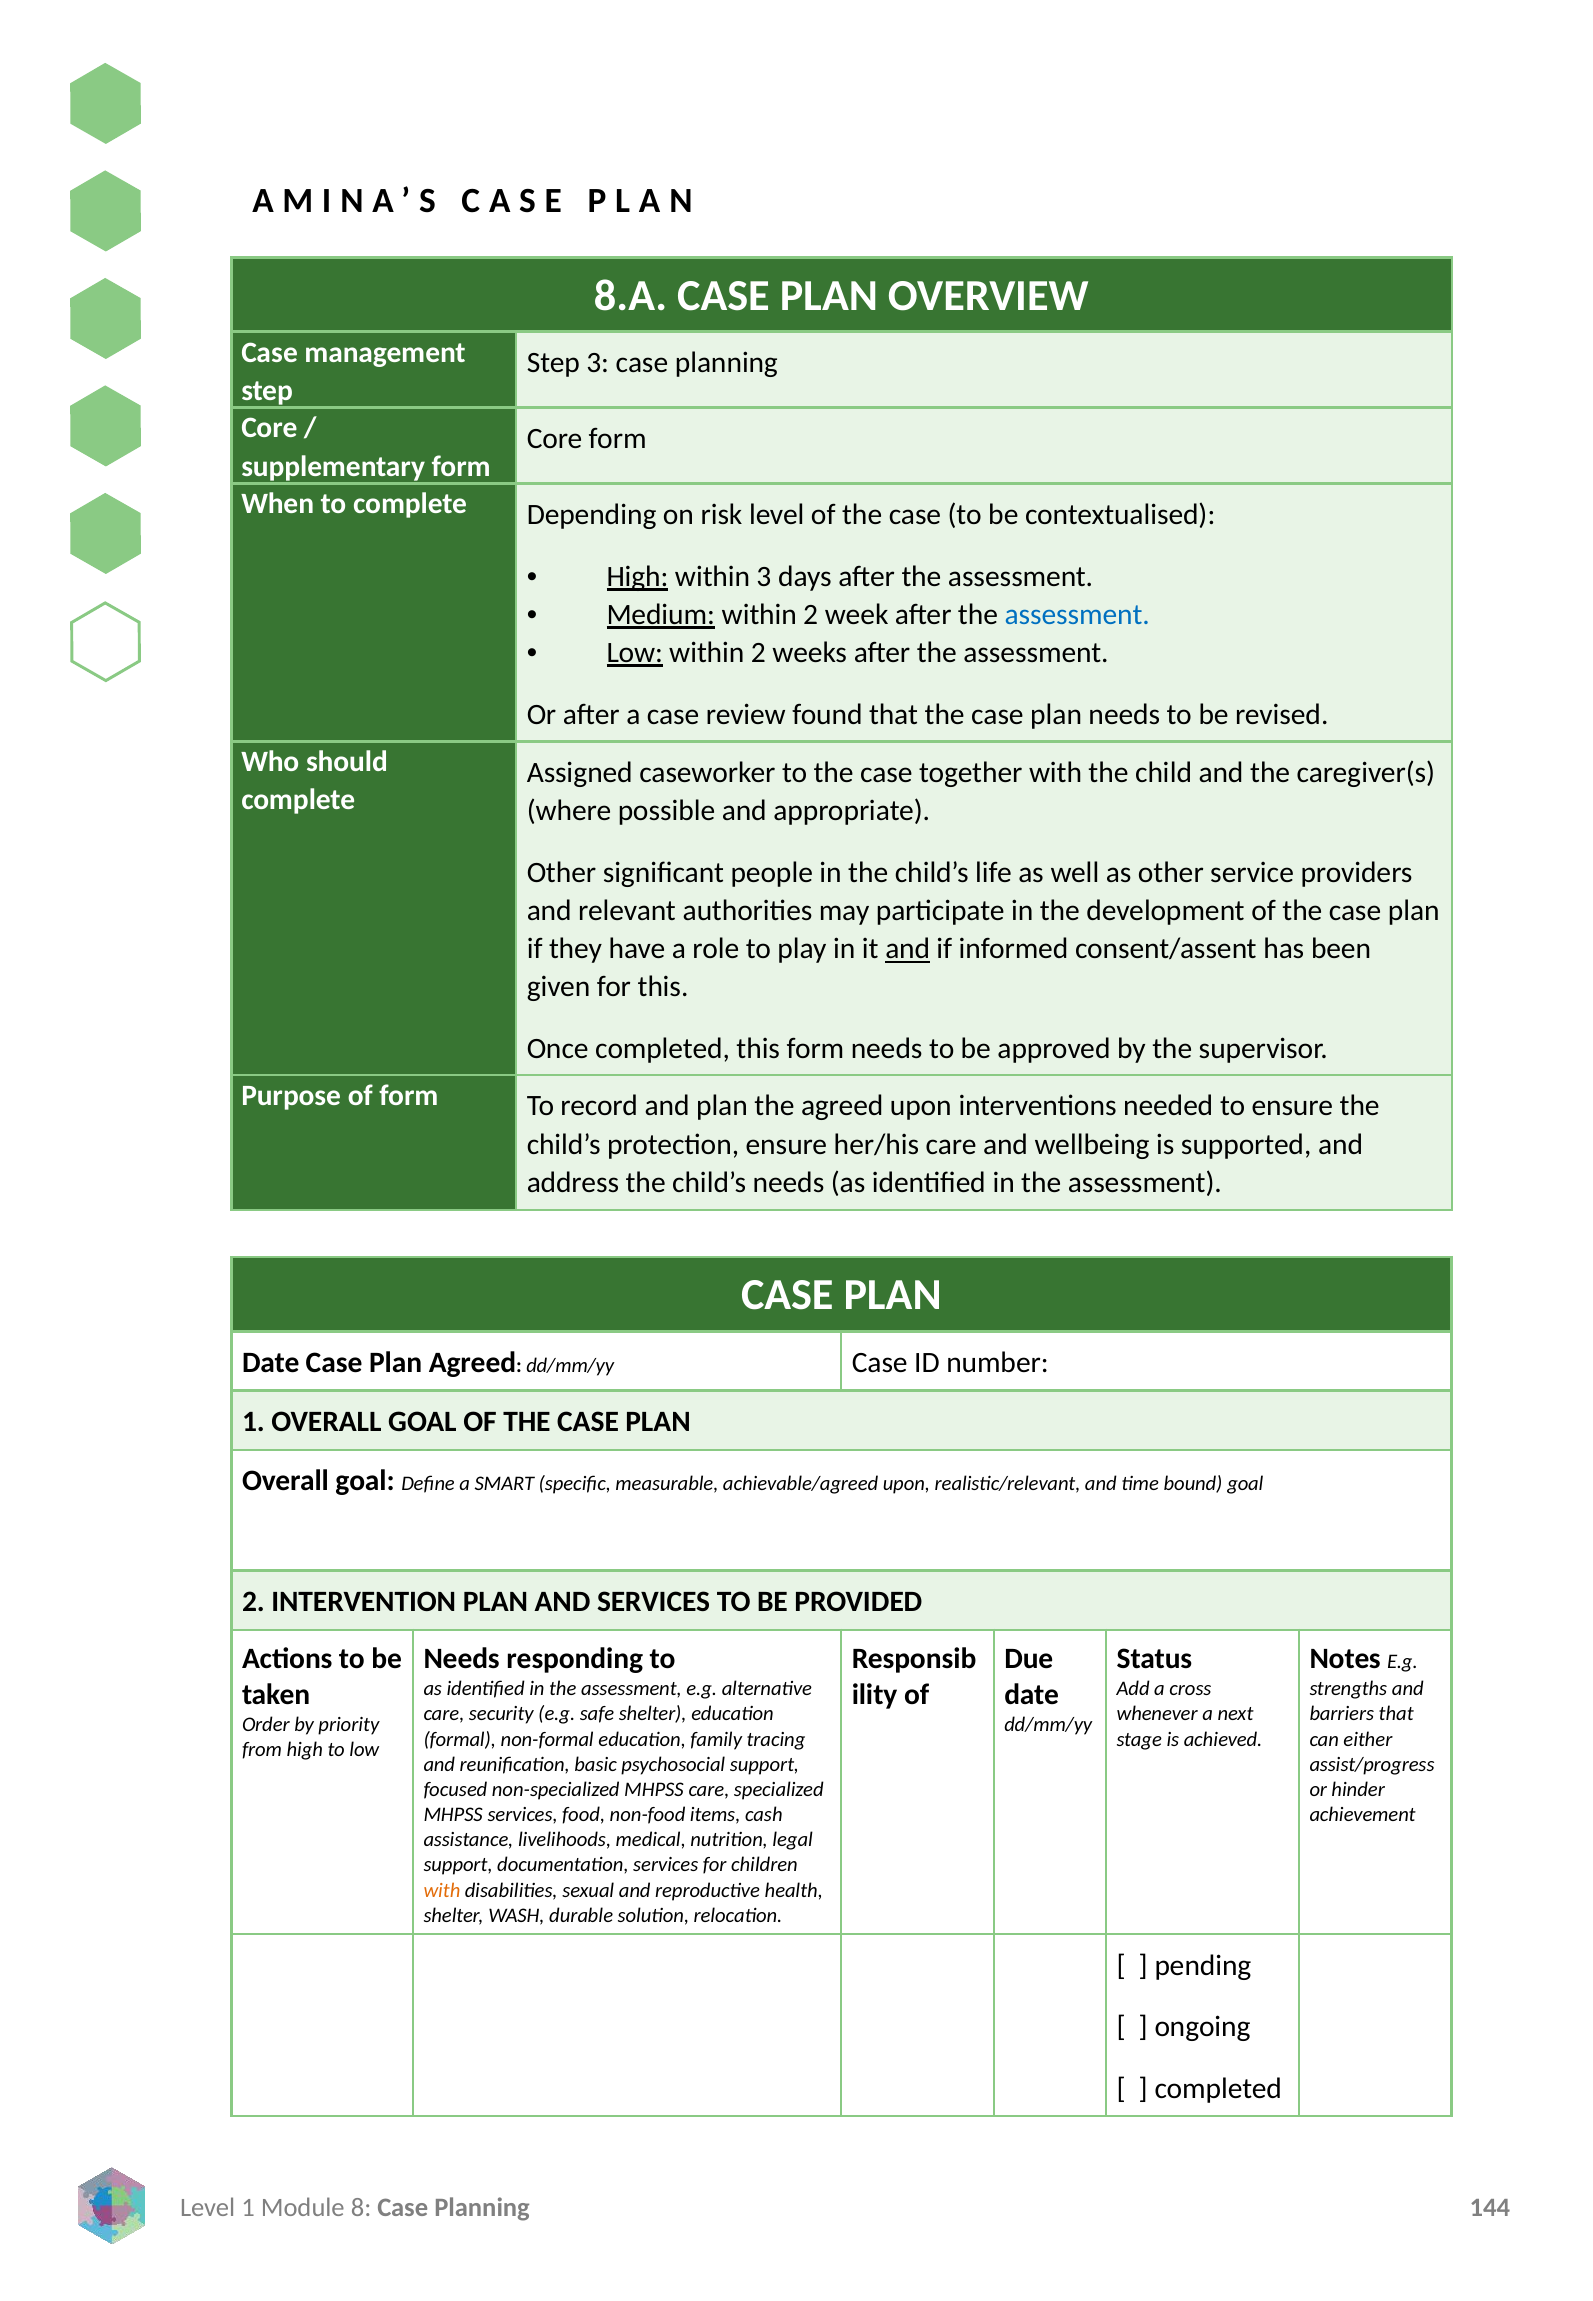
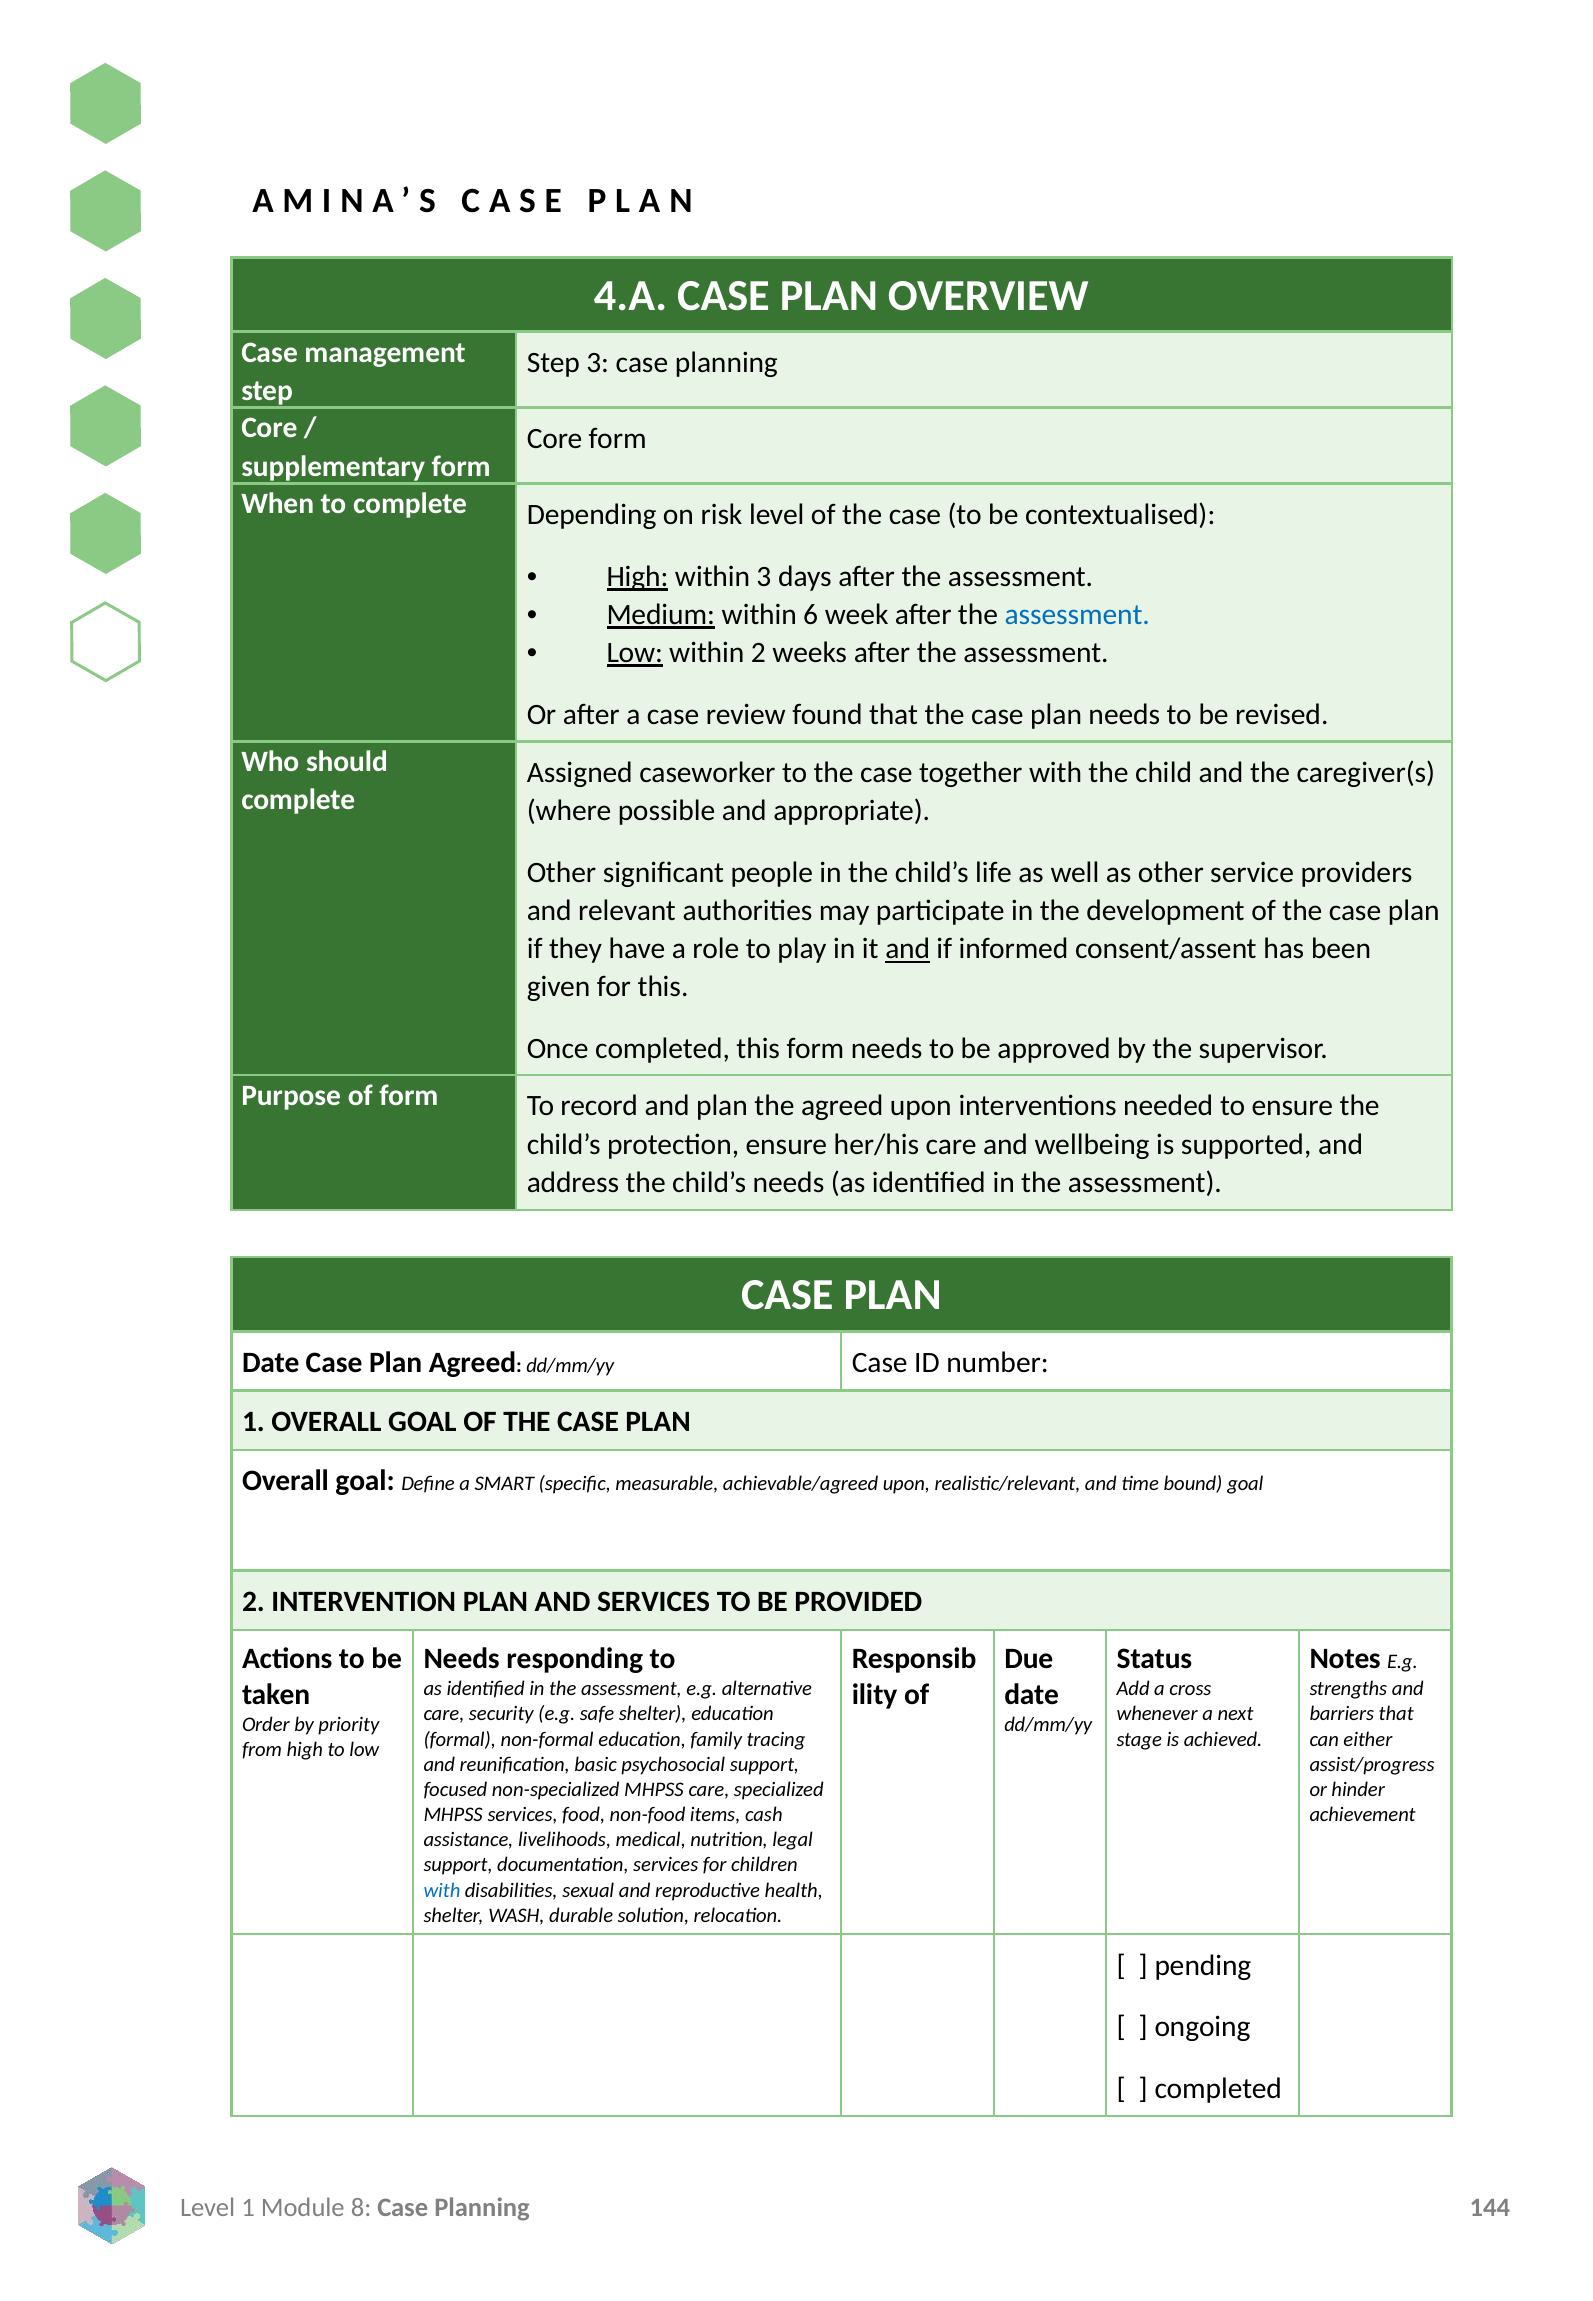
8.A: 8.A -> 4.A (631, 295)
Medium within 2: 2 -> 6 (811, 615)
with colour: orange -> blue (442, 1890)
